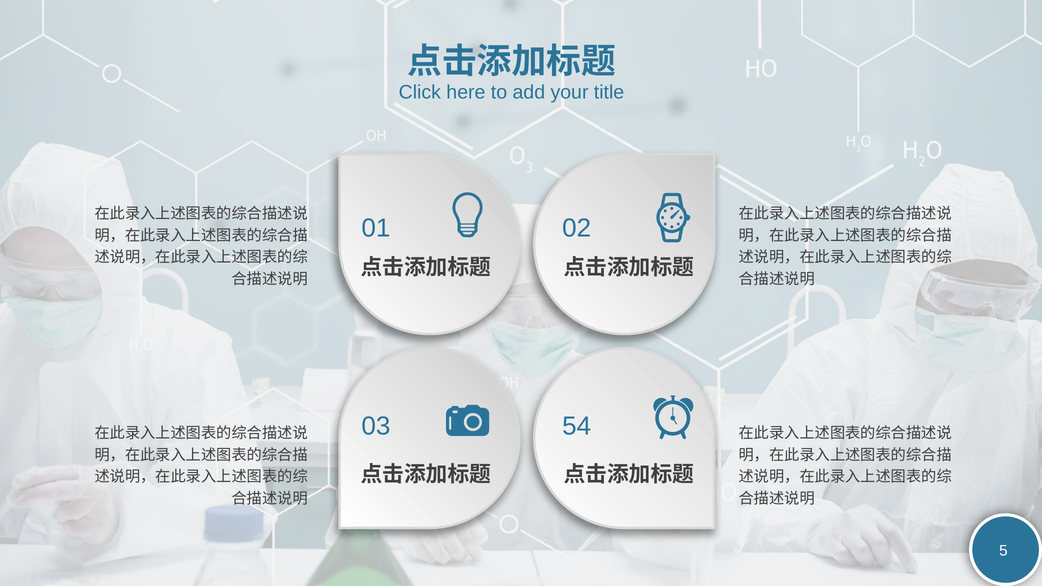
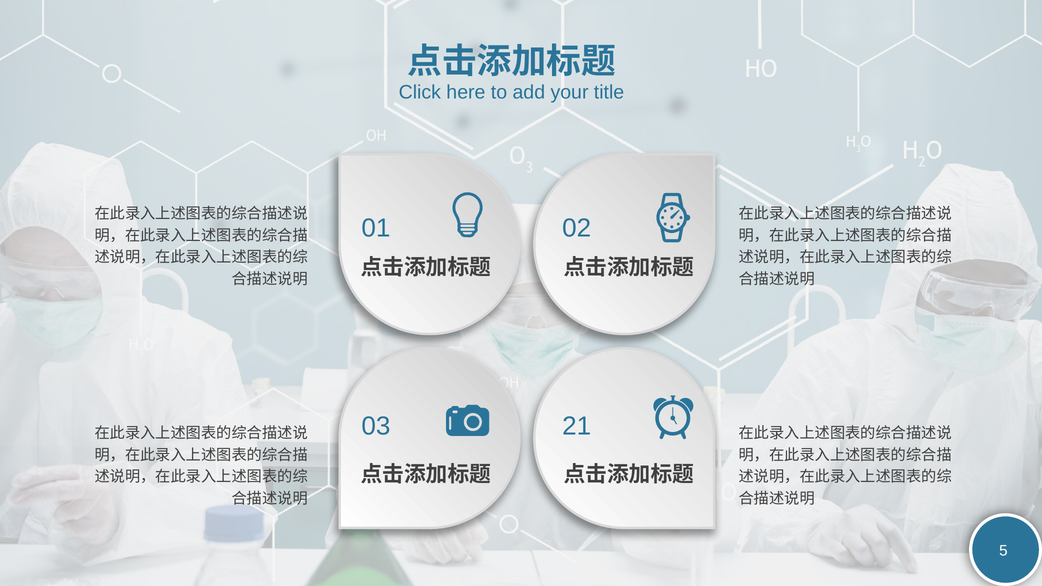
54: 54 -> 21 (577, 426)
